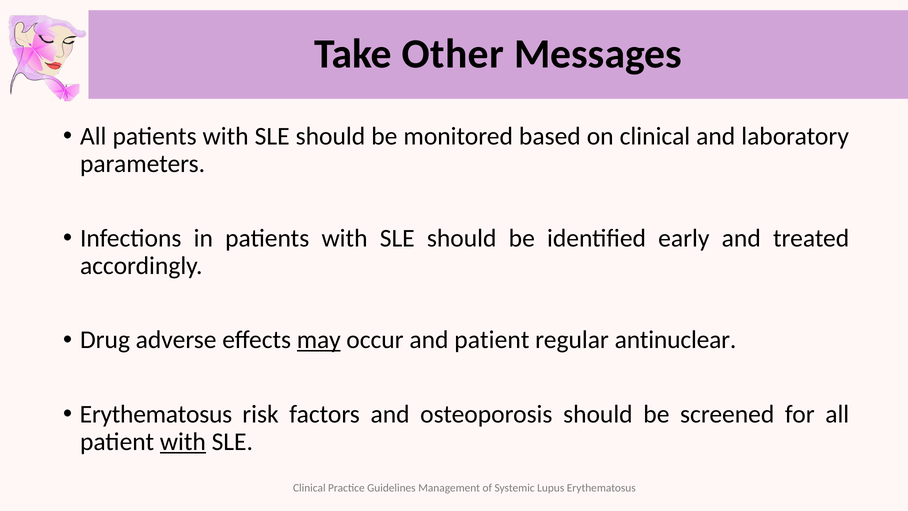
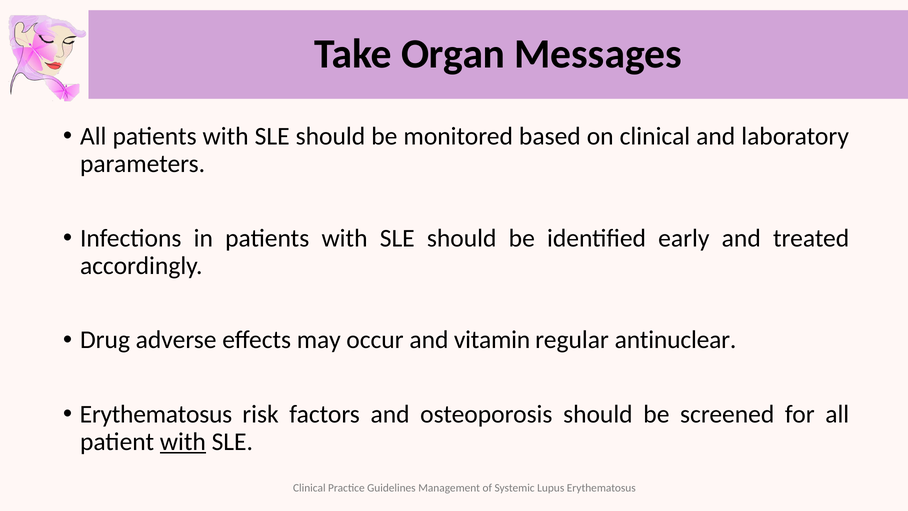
Other: Other -> Organ (453, 54)
may underline: present -> none (319, 340)
and patient: patient -> vitamin (492, 340)
